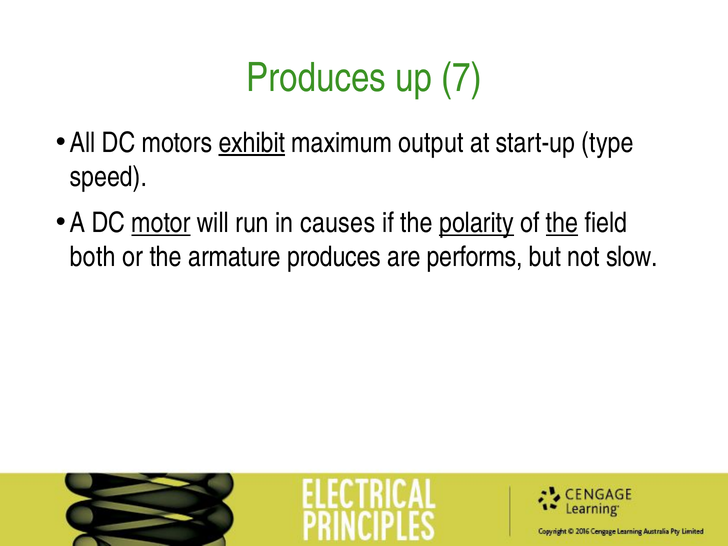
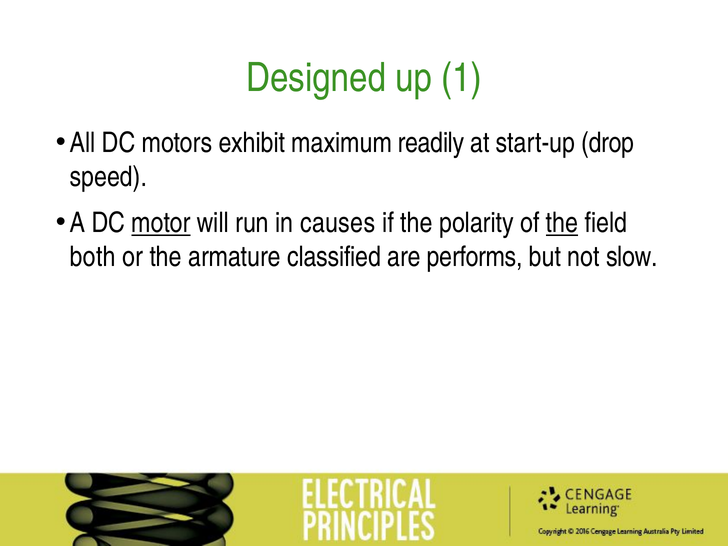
Produces: Produces -> Designed (316, 78)
7: 7 -> 1 (461, 78)
exhibit underline: present -> none (252, 143)
output: output -> readily (431, 143)
type: type -> drop (608, 143)
polarity underline: present -> none (476, 223)
armature produces: produces -> classified (334, 257)
